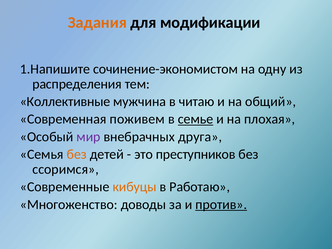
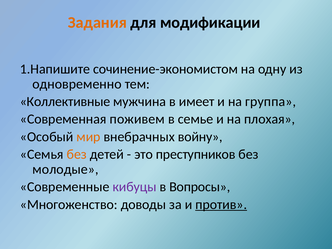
распределения: распределения -> одновременно (77, 84)
читаю: читаю -> имеет (197, 102)
общий: общий -> группа (271, 102)
семье underline: present -> none (196, 119)
мир colour: purple -> orange (88, 137)
друга: друга -> войну (200, 137)
ссоримся: ссоримся -> молодые (66, 169)
кибуцы colour: orange -> purple (135, 187)
Работаю: Работаю -> Вопросы (200, 187)
